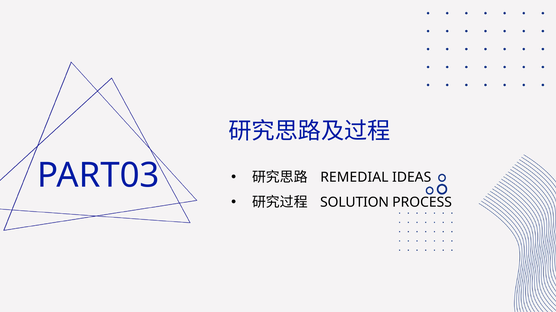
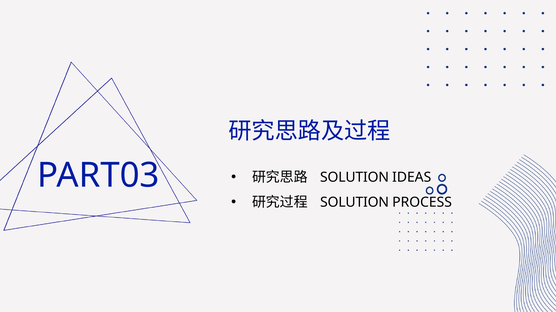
REMEDIAL: REMEDIAL -> SOLUTION (354, 178)
